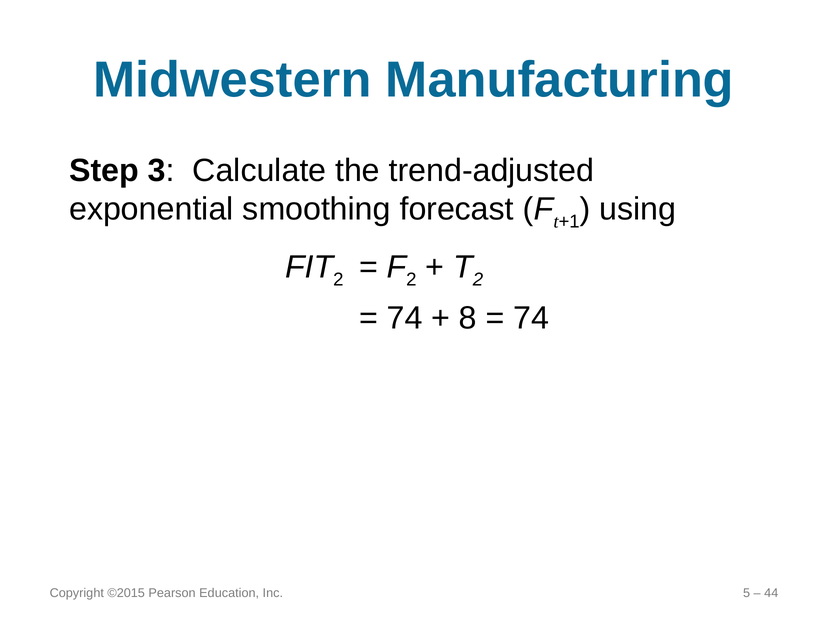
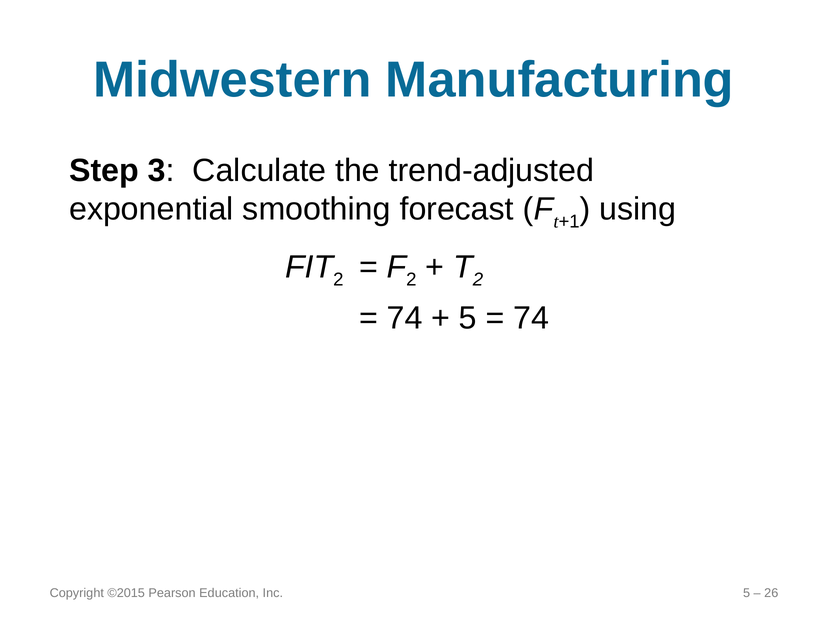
8: 8 -> 5 (468, 318)
44: 44 -> 26 (771, 593)
